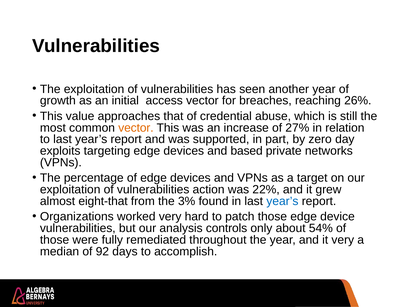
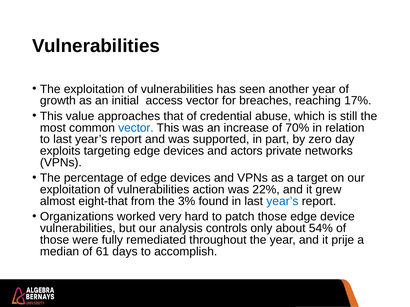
26%: 26% -> 17% (358, 101)
vector colour: orange -> blue (136, 128)
27%: 27% -> 70% (297, 128)
based: based -> actors (247, 151)
it very: very -> prije (343, 240)
92: 92 -> 61 (102, 252)
